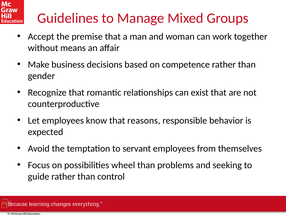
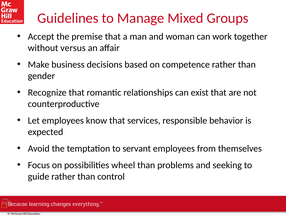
means: means -> versus (73, 48)
reasons: reasons -> services (144, 120)
